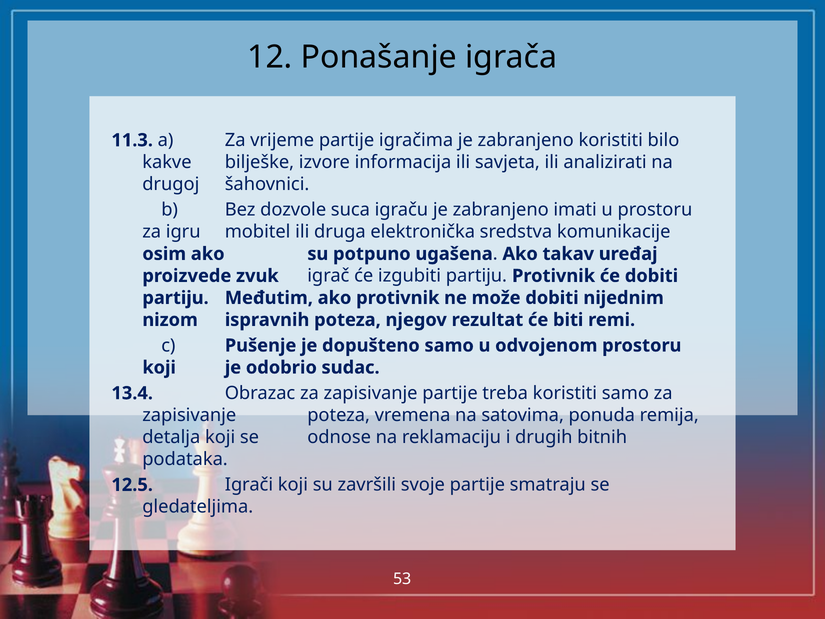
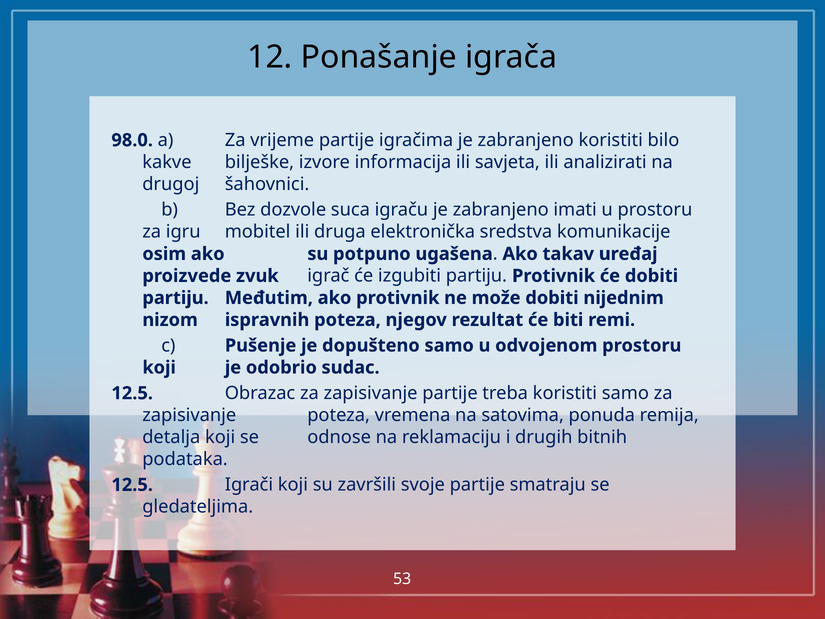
11.3: 11.3 -> 98.0 (132, 140)
13.4: 13.4 -> 12.5 (132, 393)
